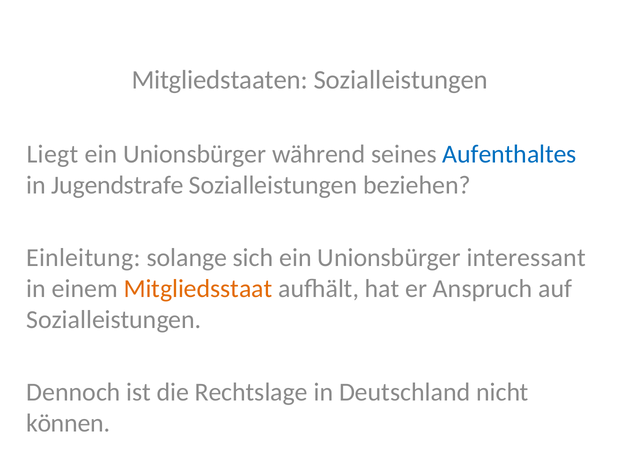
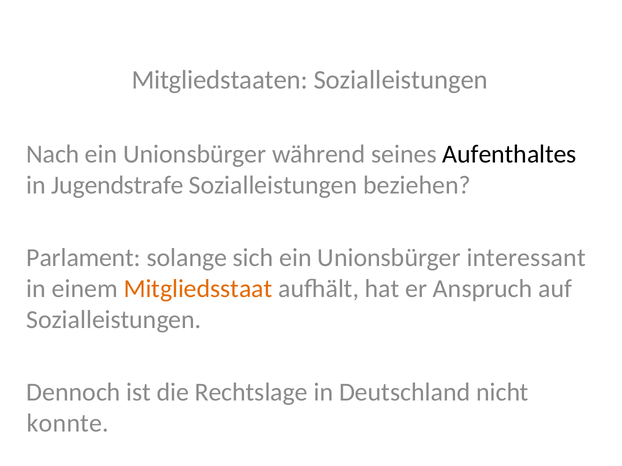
Liegt: Liegt -> Nach (53, 154)
Aufenthaltes colour: blue -> black (510, 154)
Einleitung: Einleitung -> Parlament (84, 258)
können: können -> konnte (68, 424)
